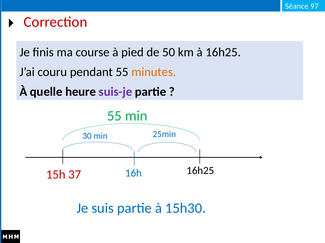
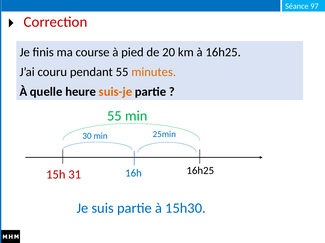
50: 50 -> 20 (169, 52)
suis-je colour: purple -> orange (115, 92)
37: 37 -> 31 (75, 175)
